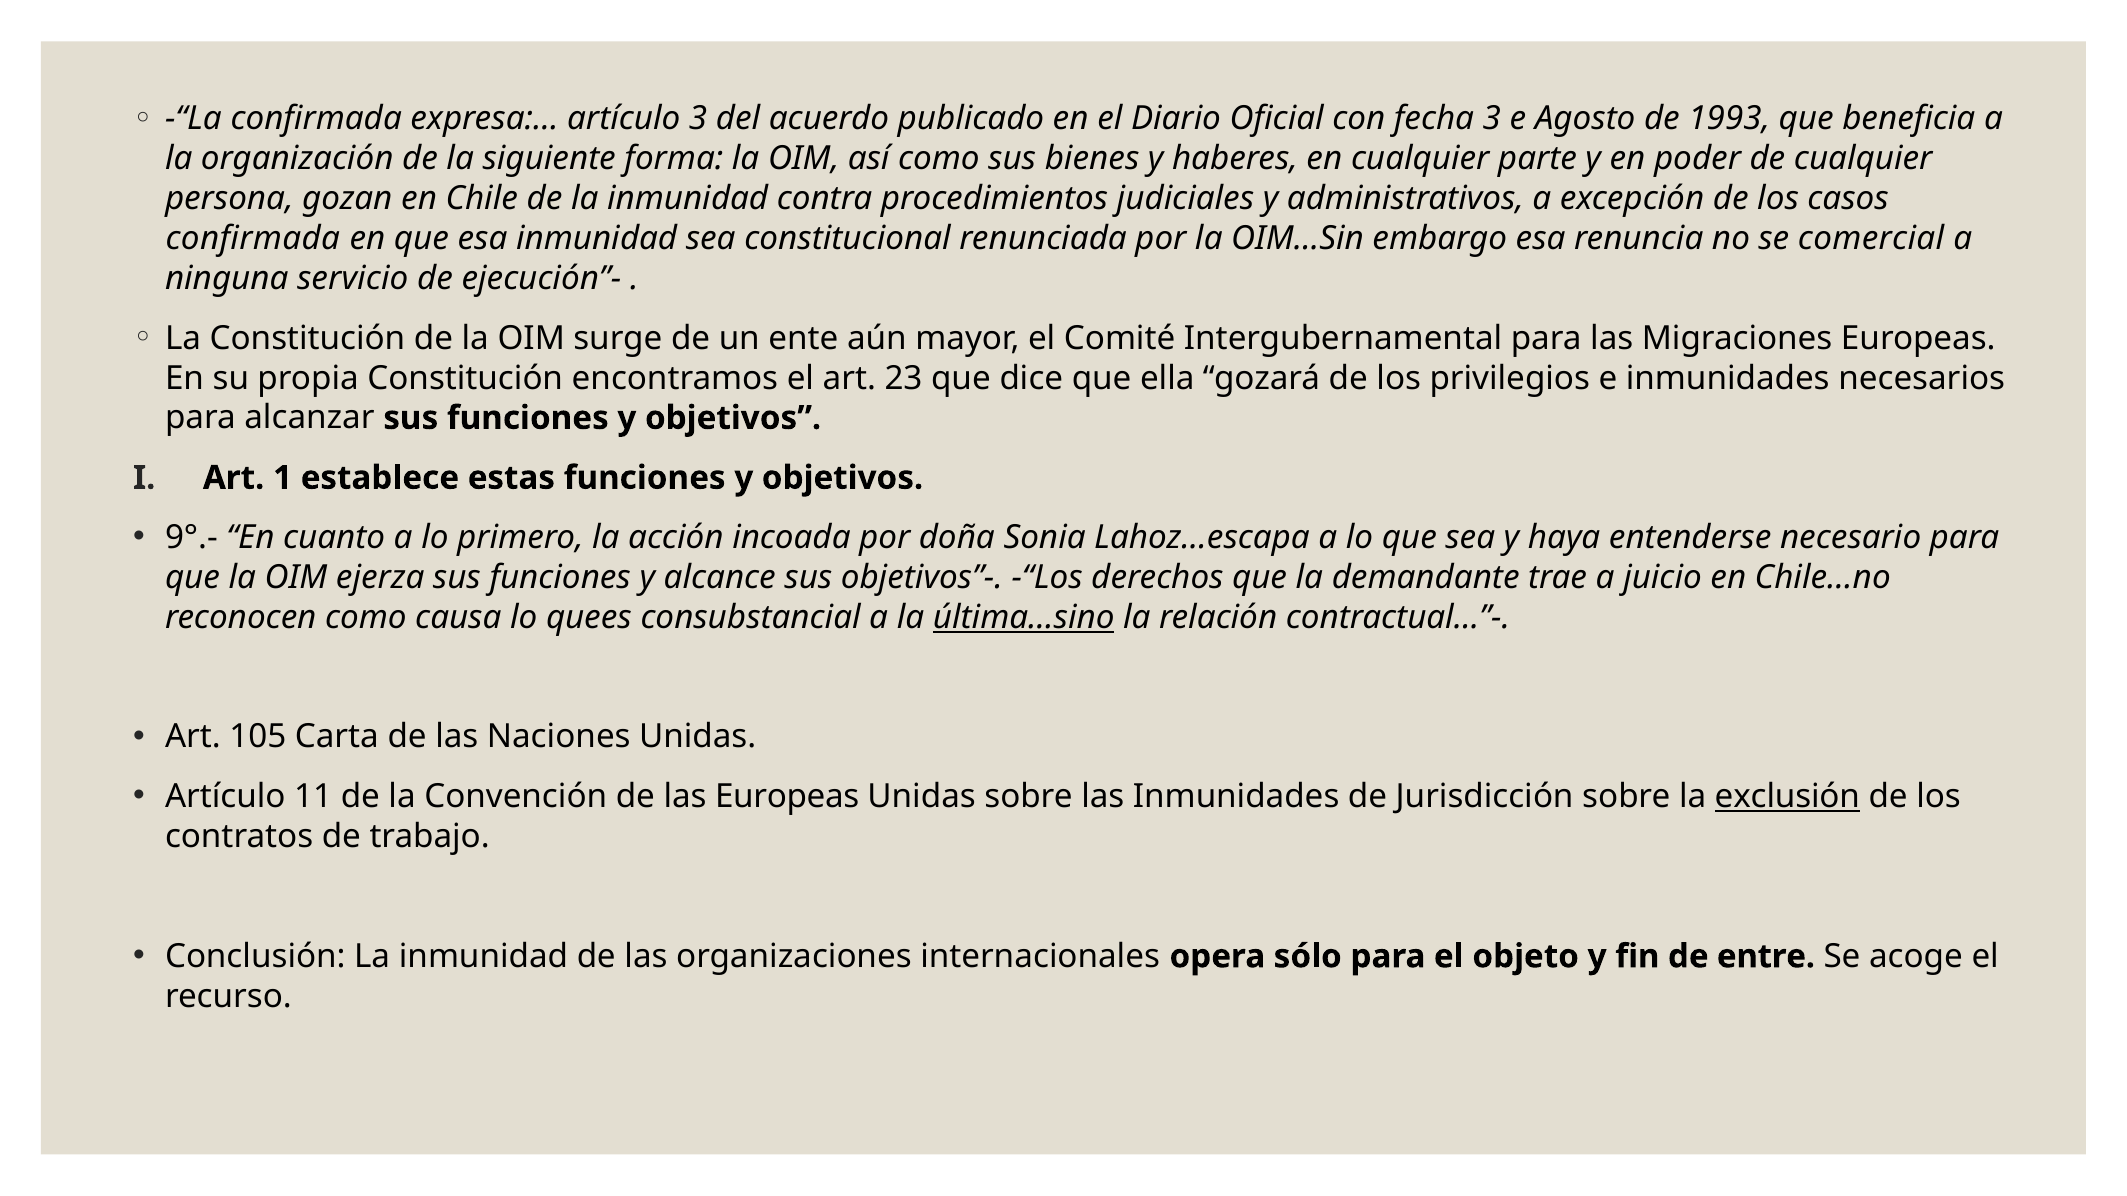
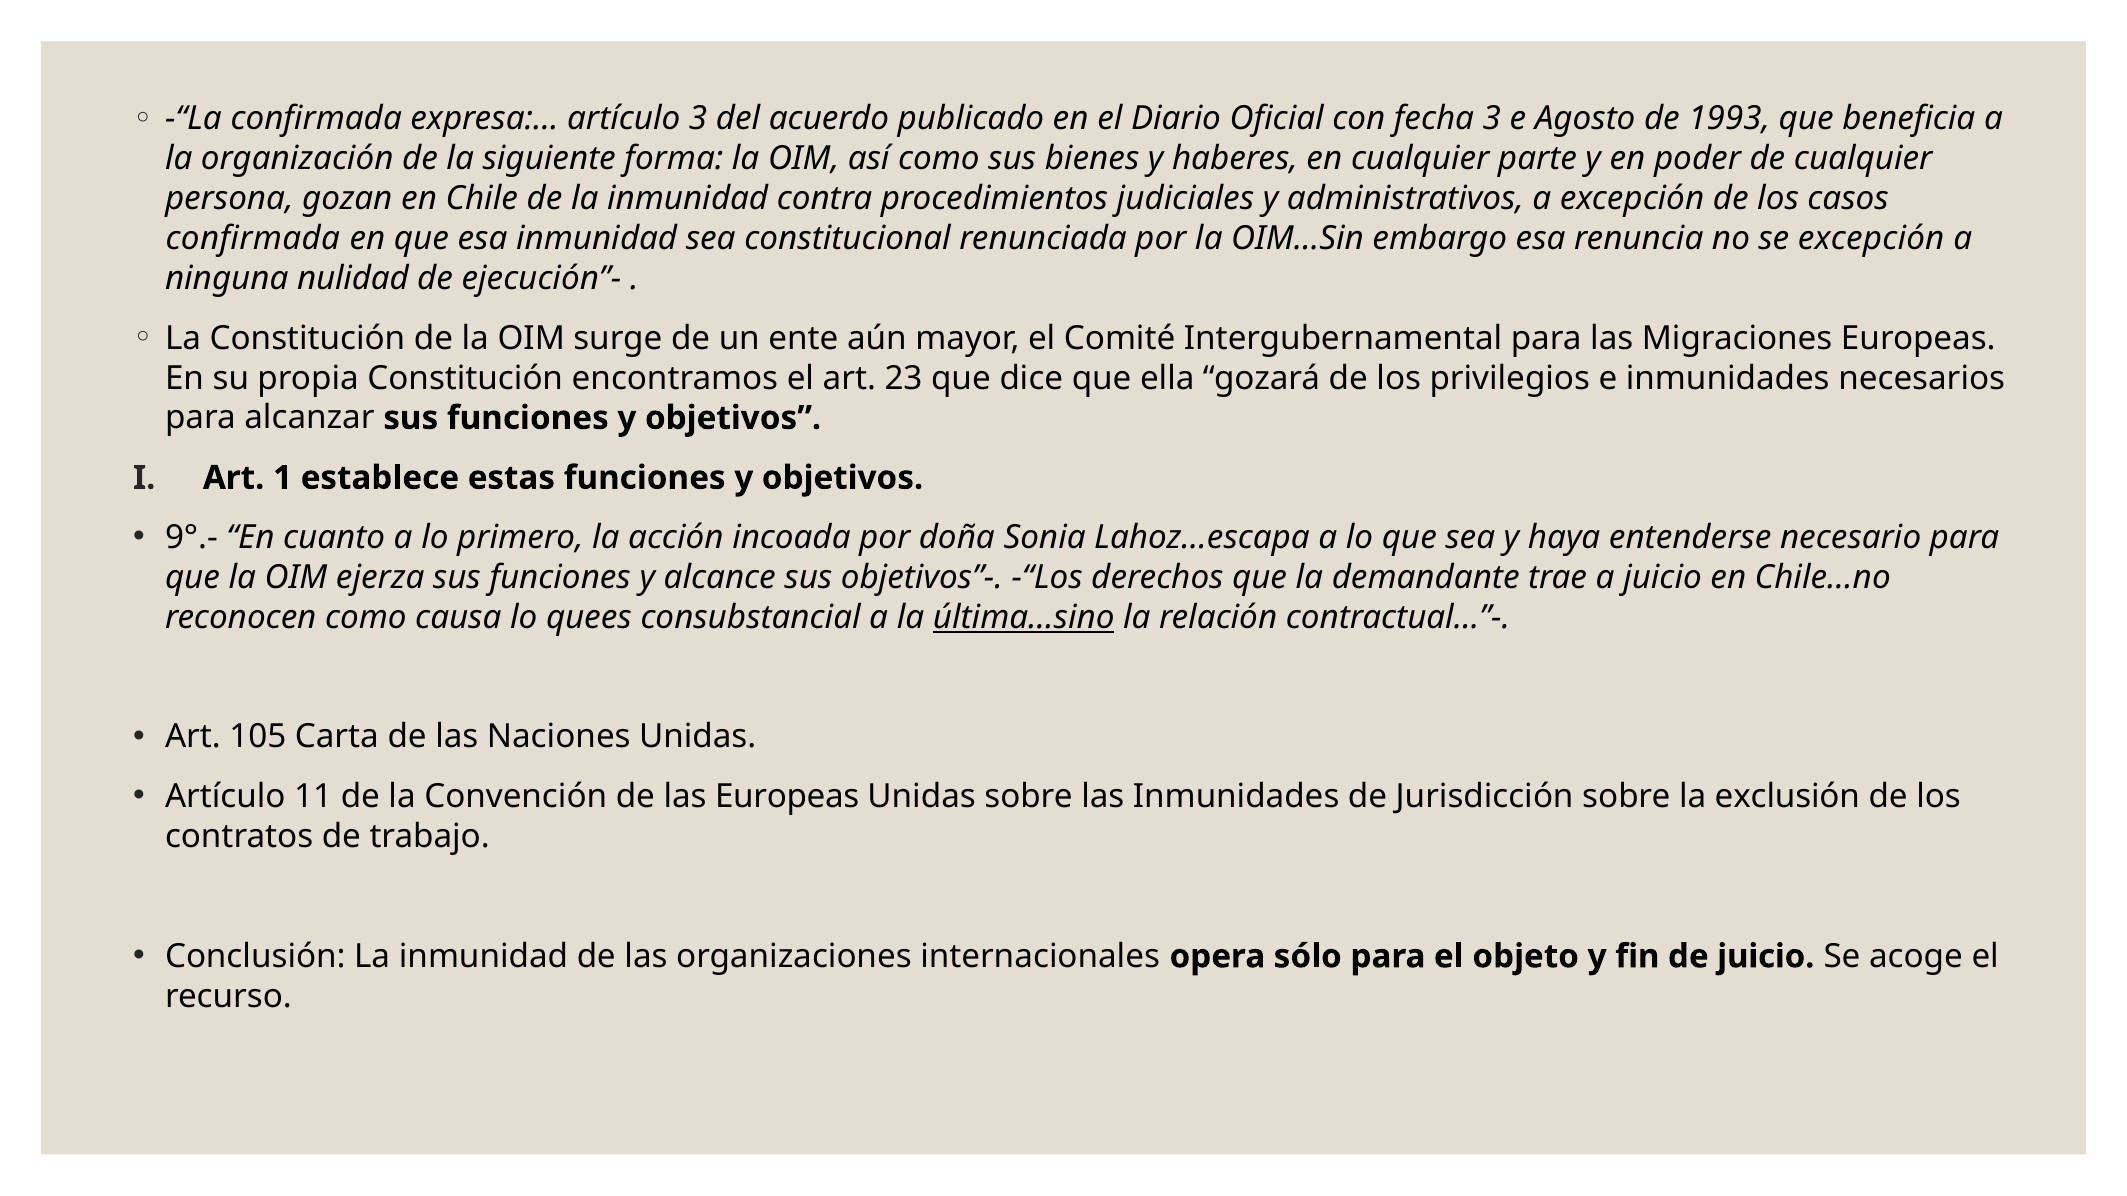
se comercial: comercial -> excepción (1871, 239)
servicio: servicio -> nulidad (353, 279)
exclusión underline: present -> none (1787, 797)
de entre: entre -> juicio (1766, 957)
